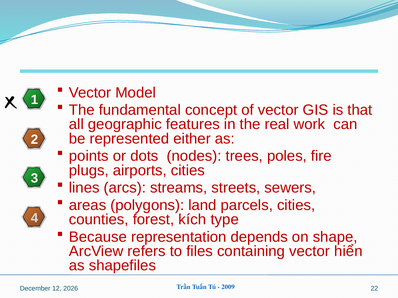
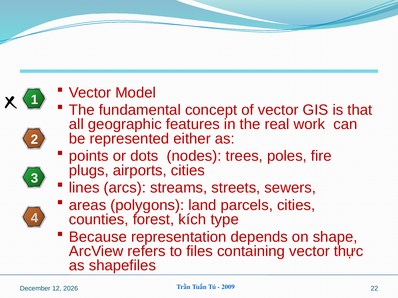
hiển: hiển -> thực (349, 252)
